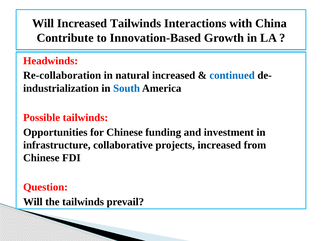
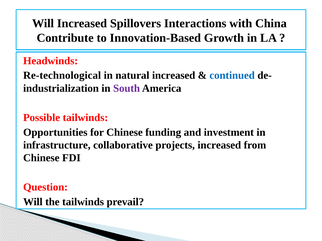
Increased Tailwinds: Tailwinds -> Spillovers (136, 23)
Re-collaboration: Re-collaboration -> Re-technological (62, 76)
South colour: blue -> purple (127, 88)
